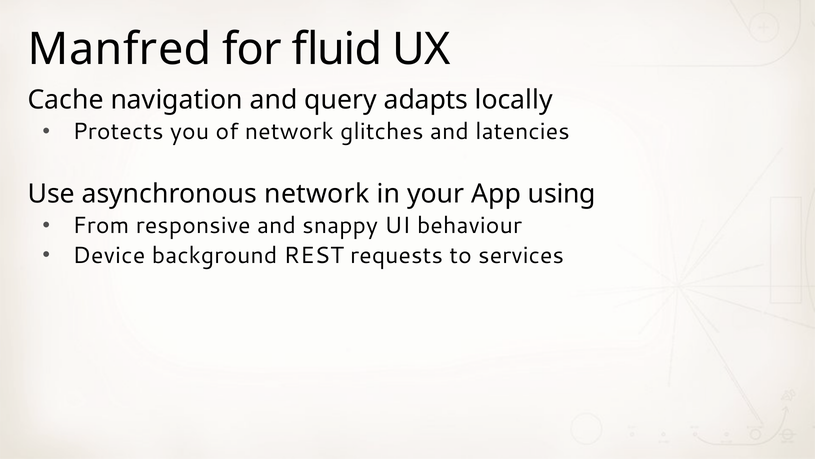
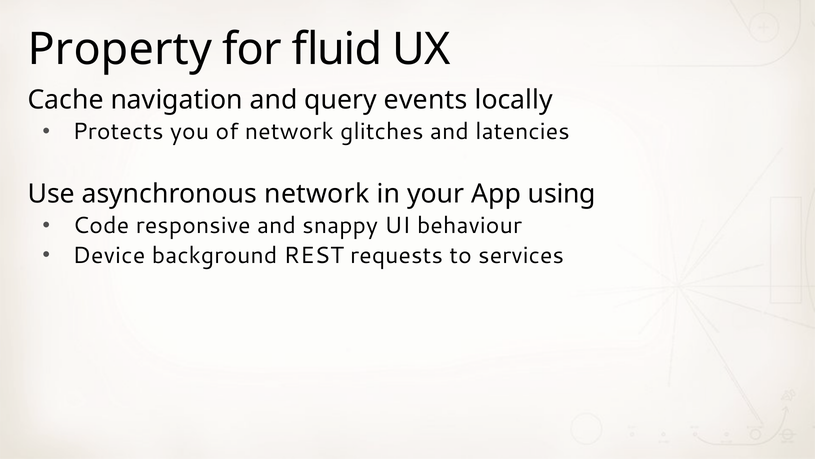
Manfred: Manfred -> Property (120, 49)
adapts: adapts -> events (426, 100)
From: From -> Code (101, 225)
